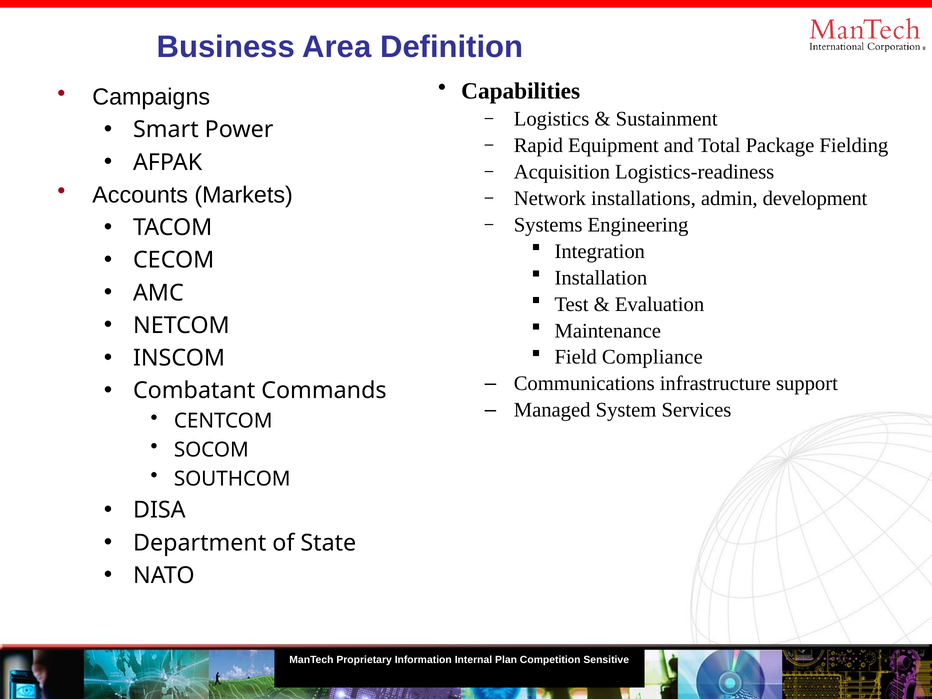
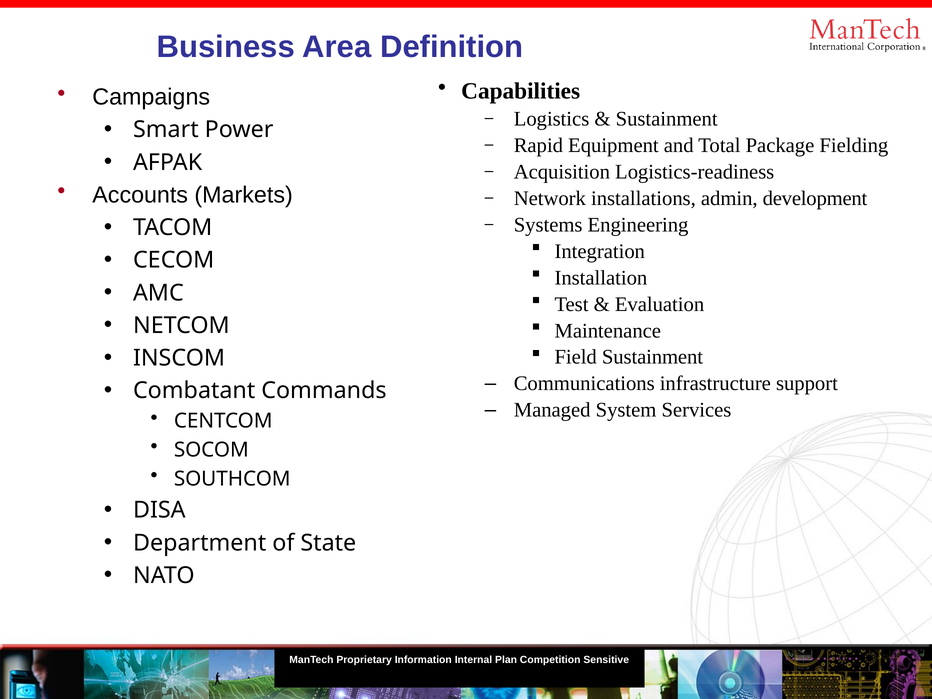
Field Compliance: Compliance -> Sustainment (652, 357)
